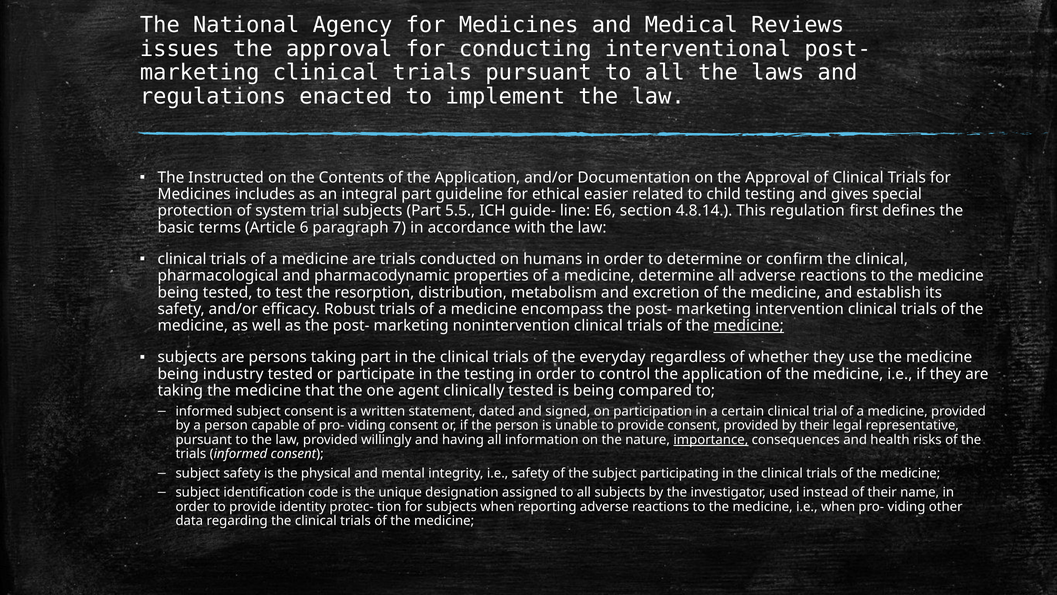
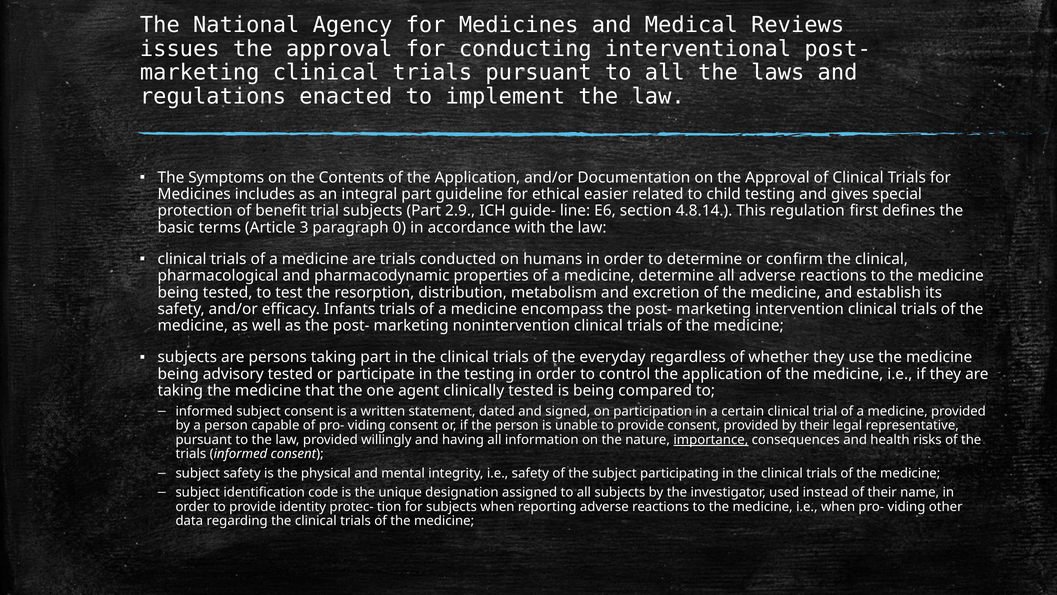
Instructed: Instructed -> Symptoms (226, 177)
system: system -> benefit (281, 211)
5.5: 5.5 -> 2.9 (460, 211)
6: 6 -> 3 (304, 227)
7: 7 -> 0 (399, 227)
Robust: Robust -> Infants (350, 309)
medicine underline: present -> none (749, 326)
industry: industry -> advisory (233, 374)
